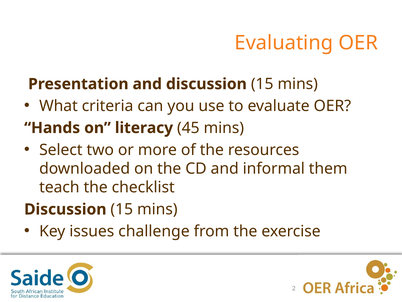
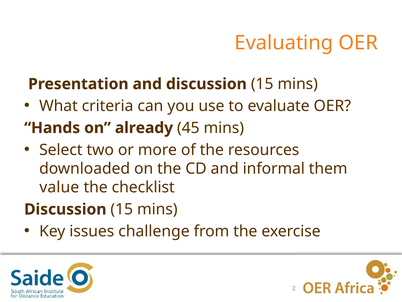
literacy: literacy -> already (144, 128)
teach: teach -> value (59, 187)
